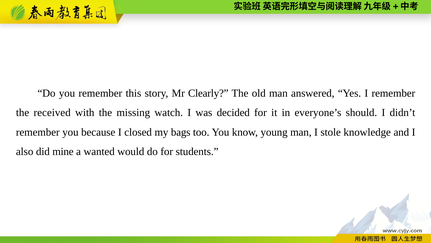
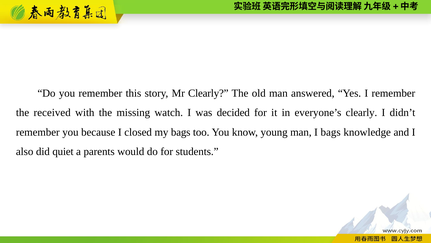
everyone’s should: should -> clearly (361, 113)
I stole: stole -> bags (331, 132)
mine: mine -> quiet (63, 151)
wanted: wanted -> parents (99, 151)
